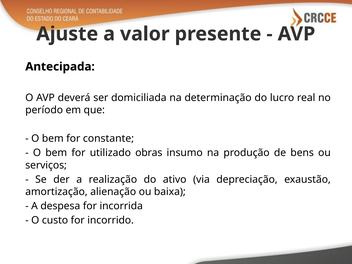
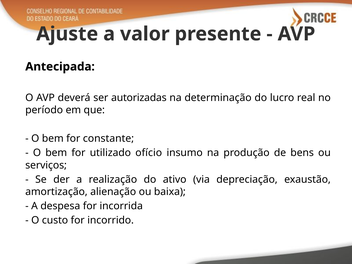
domiciliada: domiciliada -> autorizadas (139, 98)
obras: obras -> ofício (149, 153)
